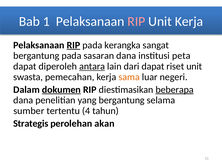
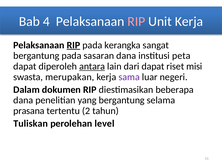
1: 1 -> 4 (46, 21)
riset unit: unit -> misi (194, 67)
pemecahan: pemecahan -> merupakan (70, 77)
sama colour: orange -> purple (129, 77)
dokumen underline: present -> none (61, 90)
beberapa underline: present -> none (175, 90)
sumber: sumber -> prasana (29, 111)
4: 4 -> 2 (86, 111)
Strategis: Strategis -> Tuliskan (31, 124)
akan: akan -> level (105, 124)
